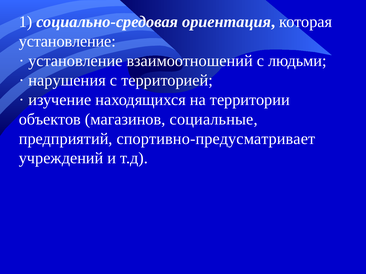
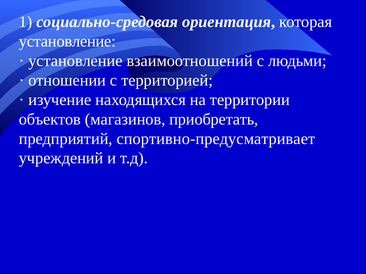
нарушения: нарушения -> отношении (67, 80)
социальные: социальные -> приобретать (214, 119)
